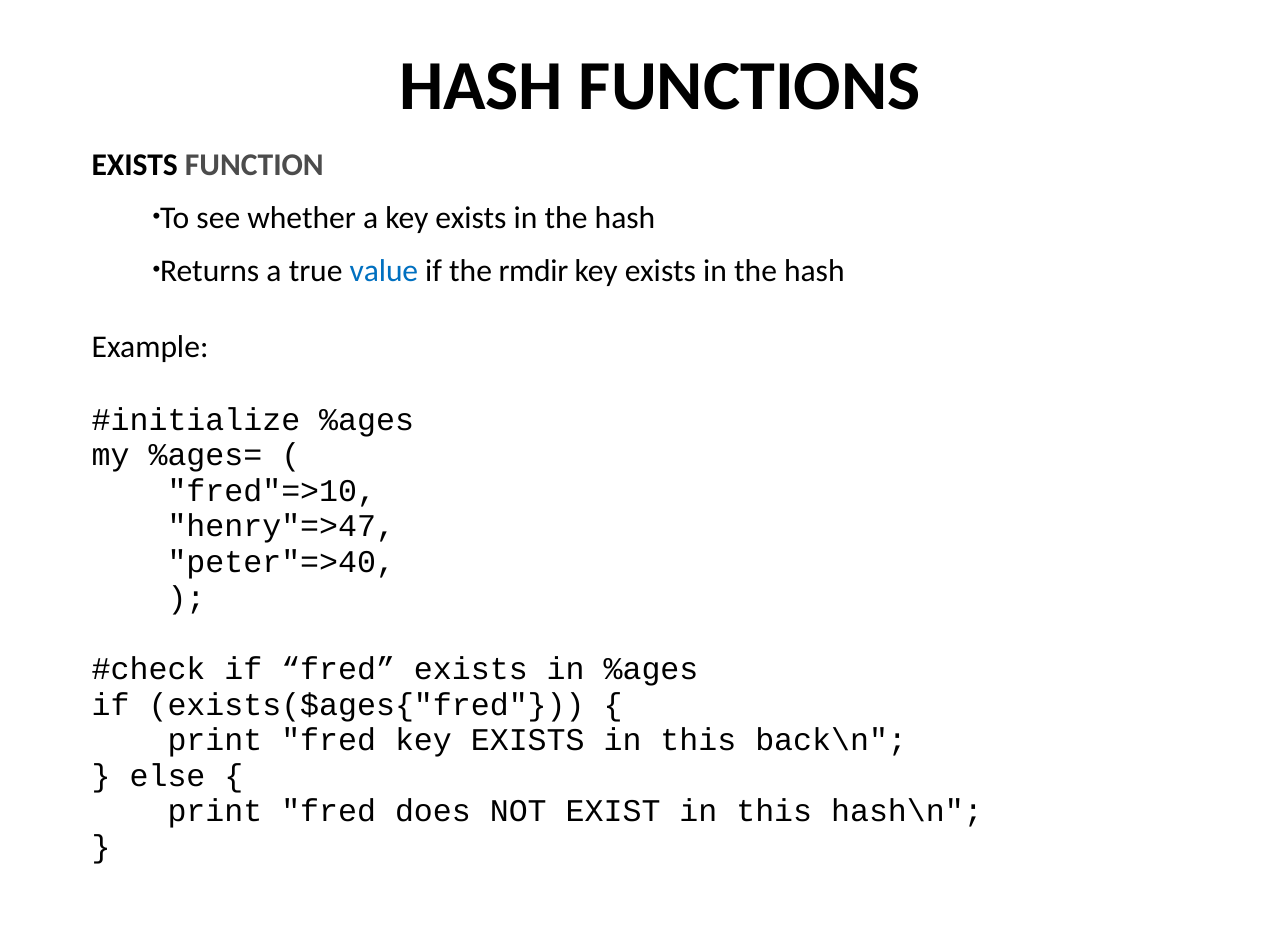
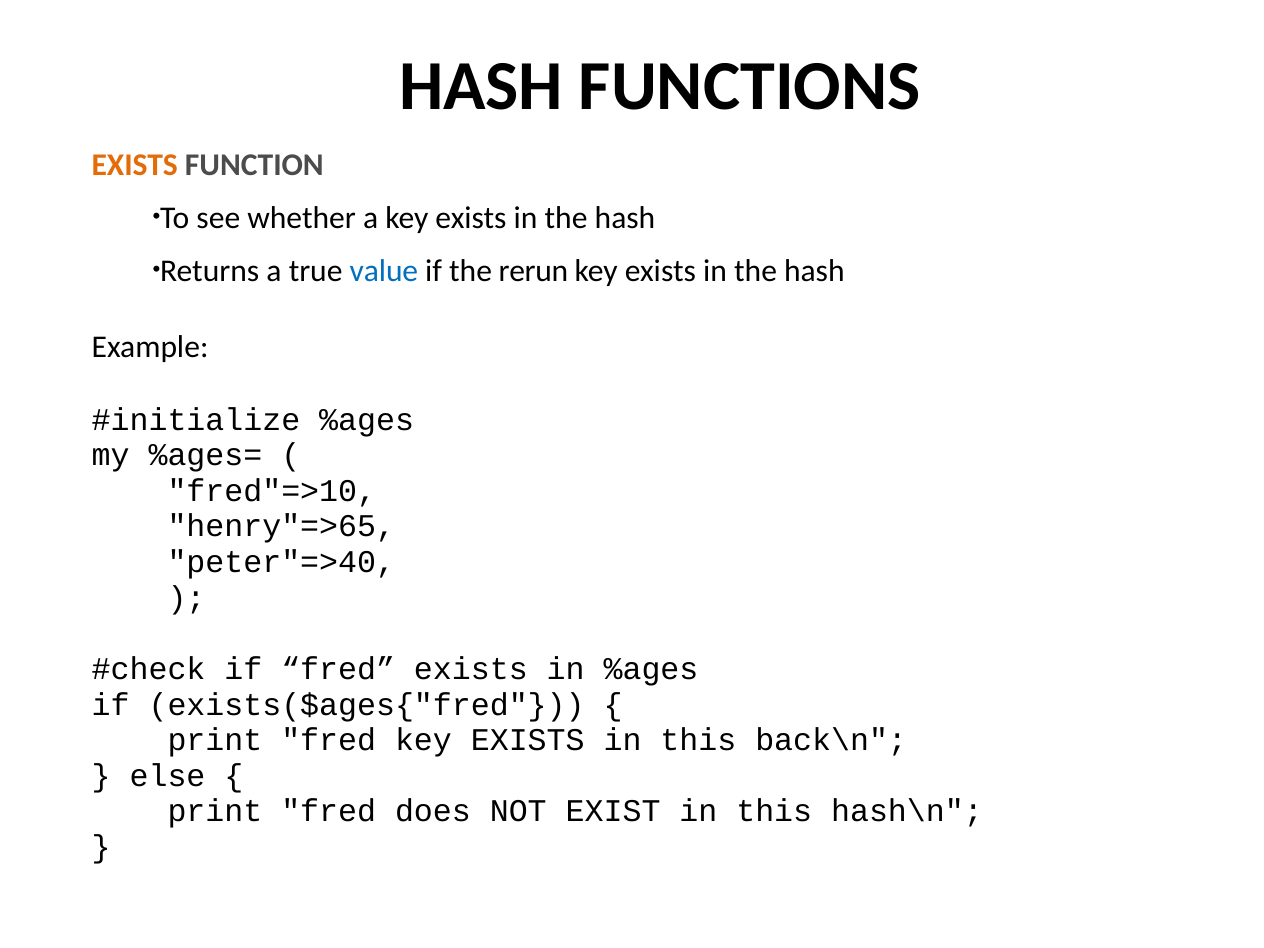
EXISTS colour: black -> orange (135, 165)
rmdir: rmdir -> rerun (533, 271)
henry"=>47: henry"=>47 -> henry"=>65 (281, 527)
